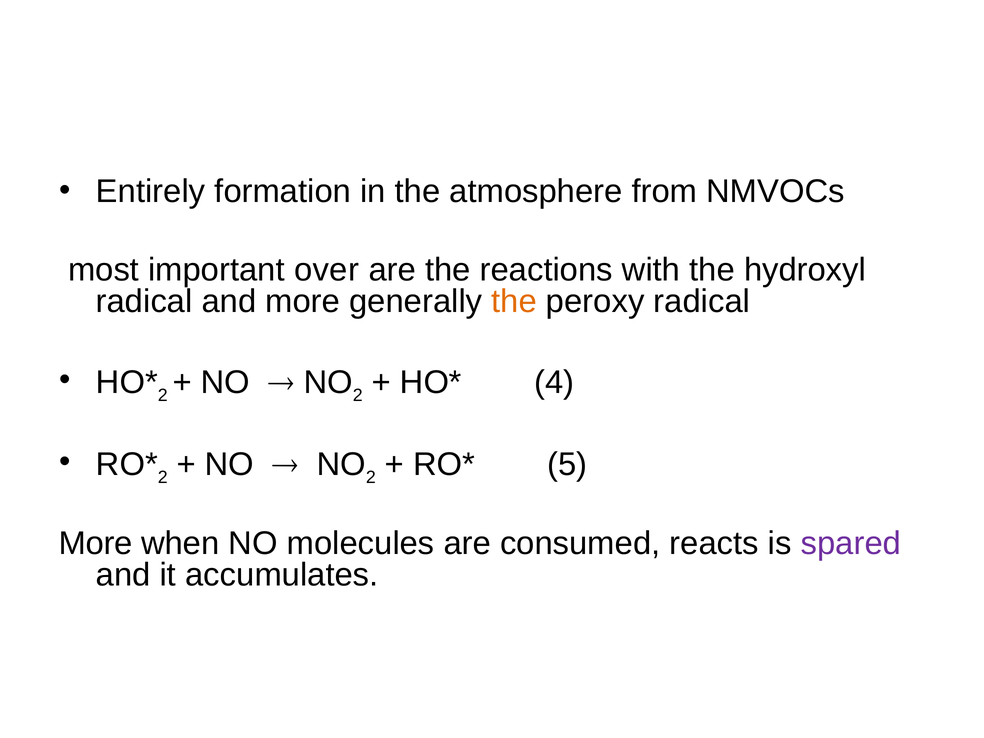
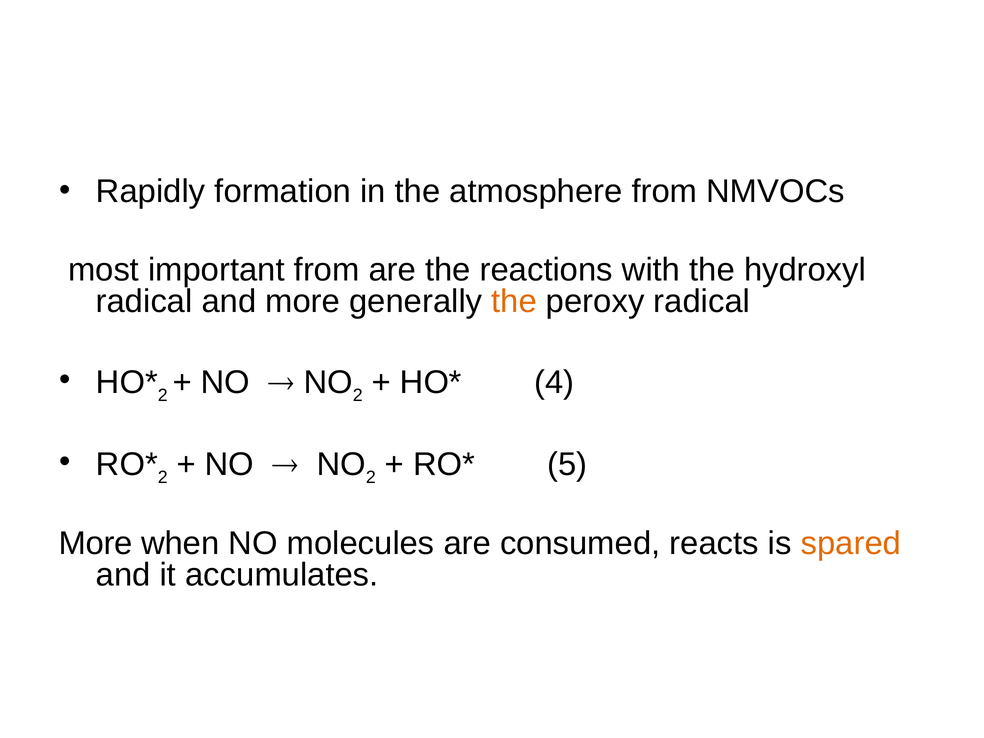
Entirely: Entirely -> Rapidly (151, 191)
important over: over -> from (327, 270)
spared colour: purple -> orange (851, 544)
